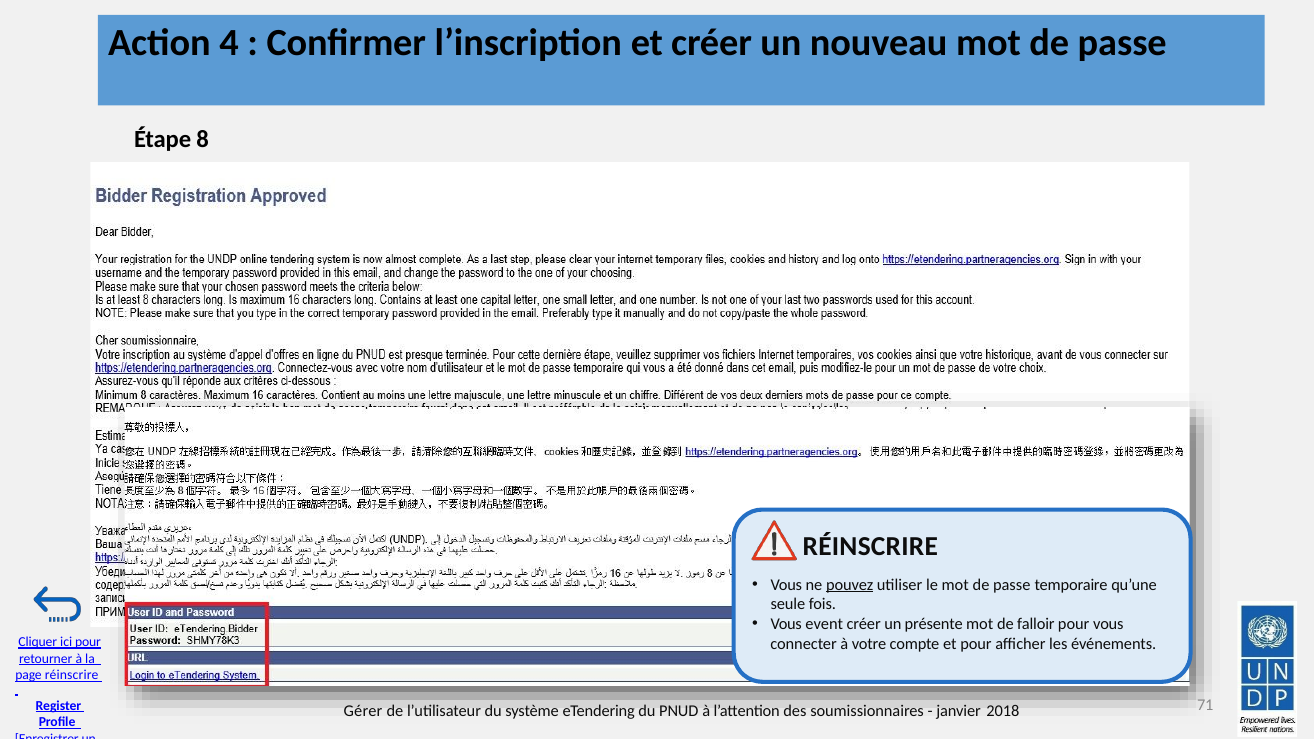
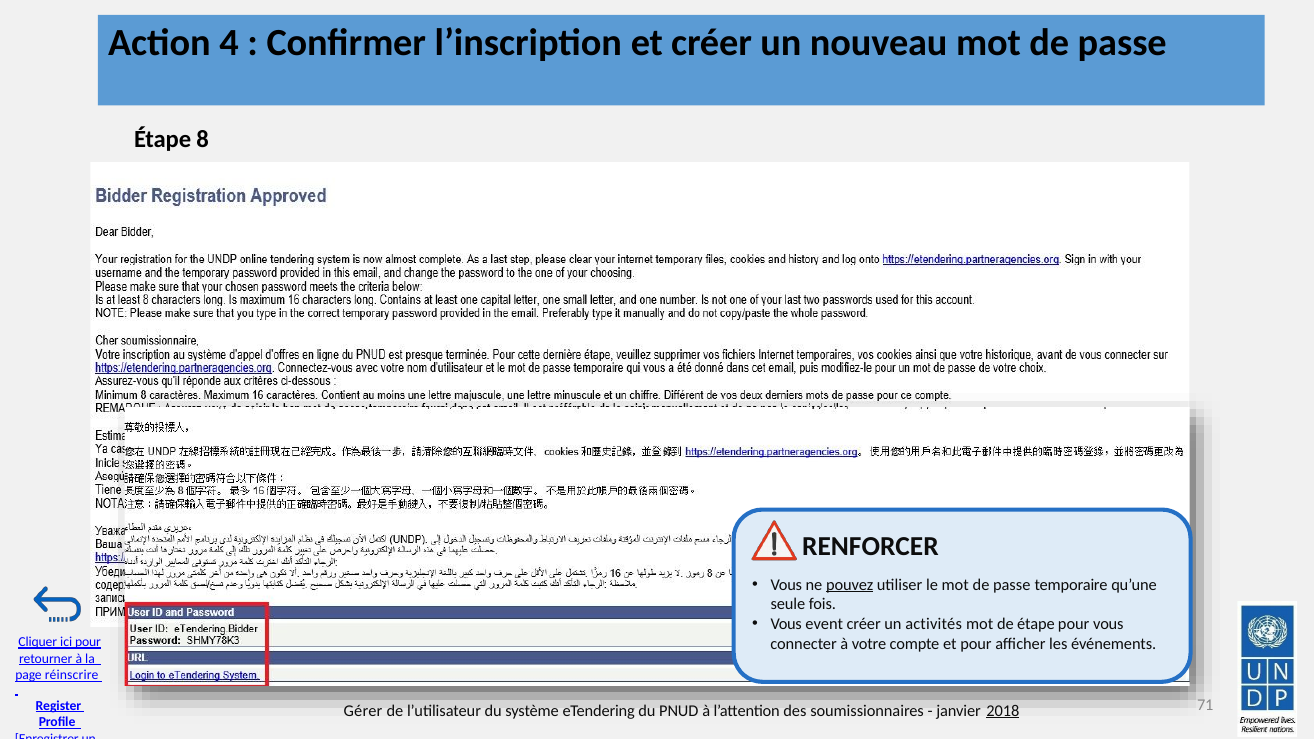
RÉINSCRIRE: RÉINSCRIRE -> RENFORCER (870, 546)
présente: présente -> activités (934, 624)
de falloir: falloir -> étape (1036, 624)
2018 underline: none -> present (1003, 711)
